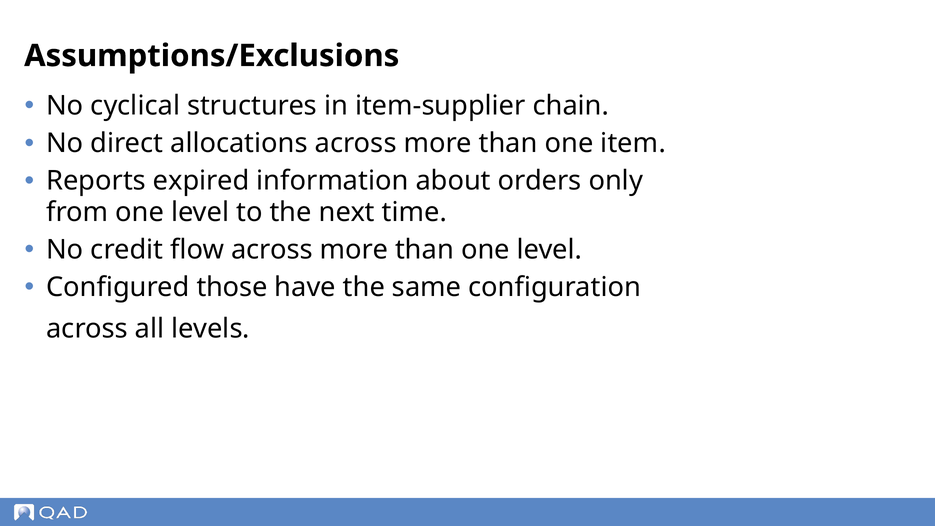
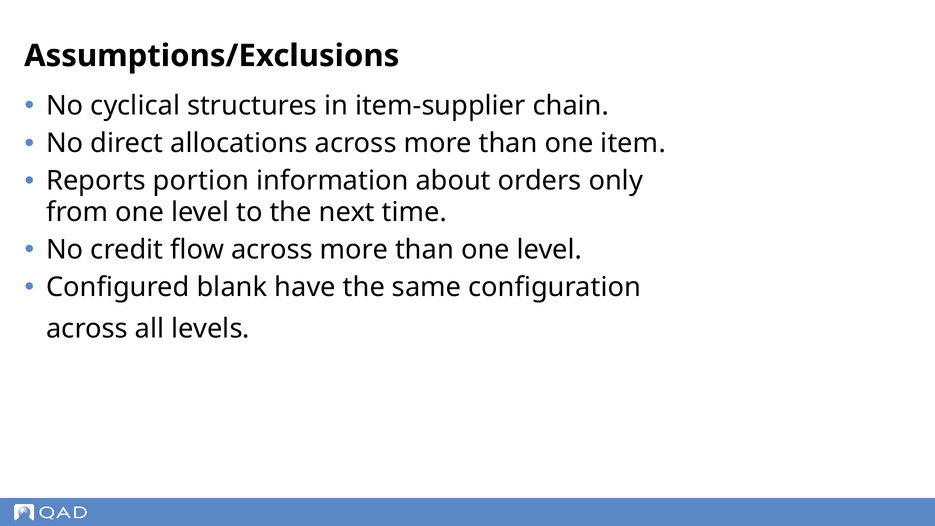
expired: expired -> portion (201, 181)
those: those -> blank (232, 287)
